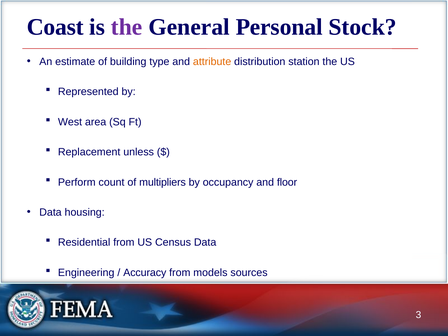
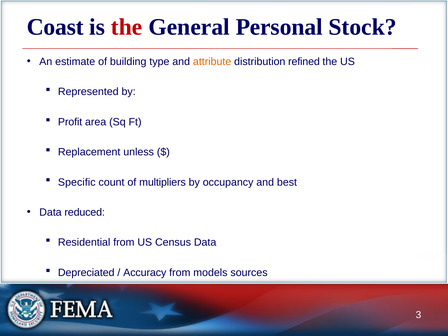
the colour: purple -> red (127, 27)
station: station -> refined (304, 62)
West: West -> Profit (70, 122)
Perform: Perform -> Specific (77, 182)
floor: floor -> best (287, 182)
housing: housing -> reduced (85, 212)
Engineering: Engineering -> Depreciated (86, 273)
